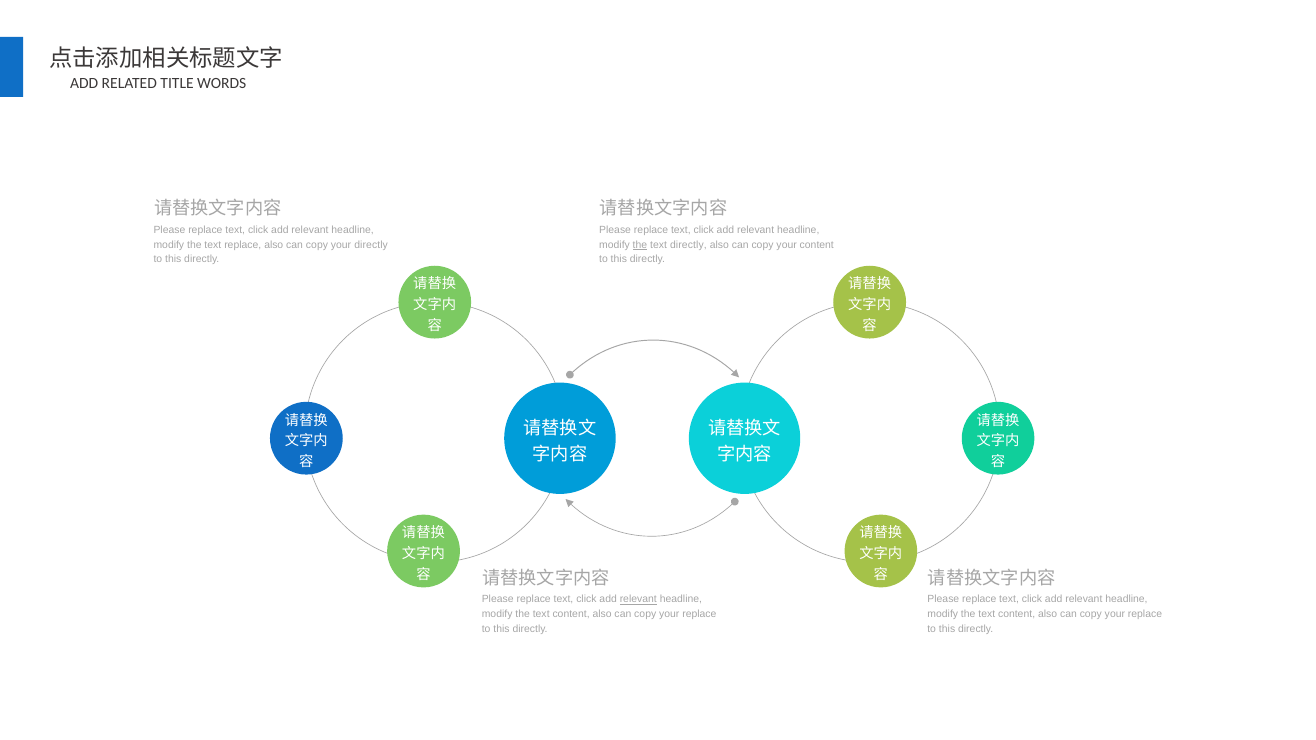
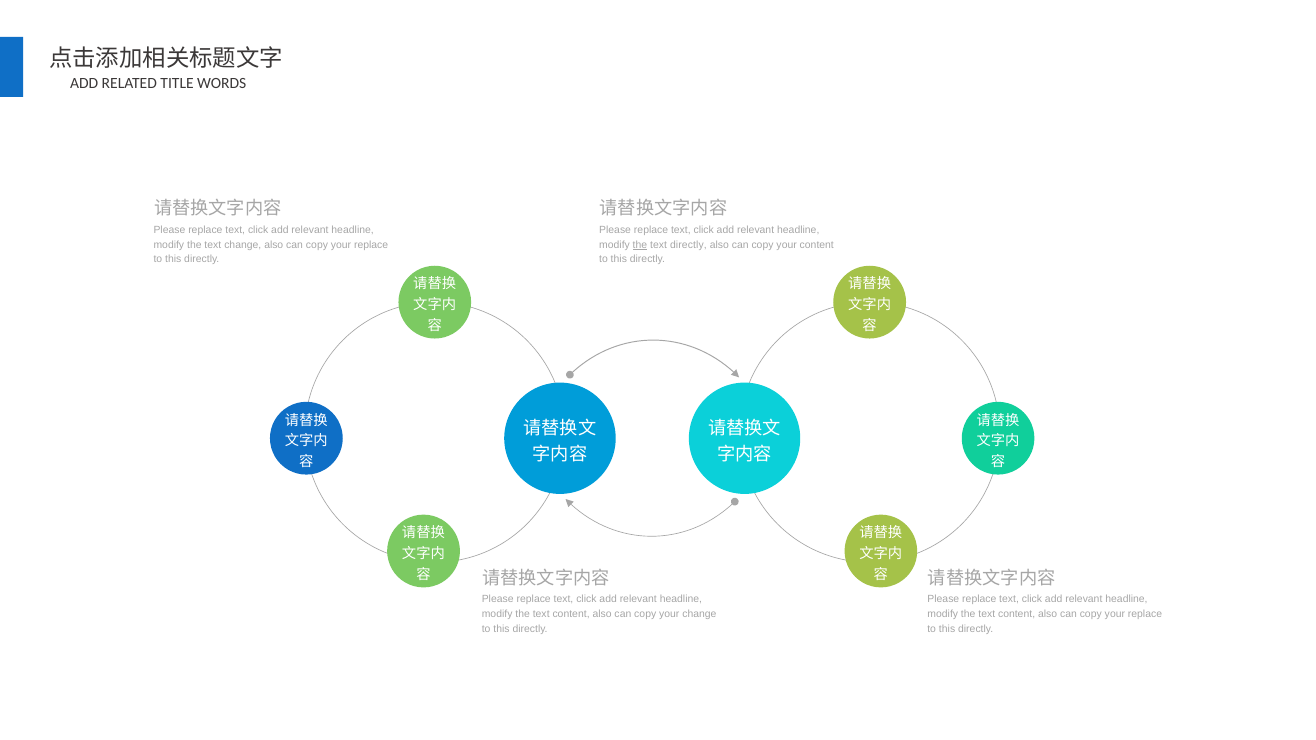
text replace: replace -> change (243, 245)
directly: directly -> replace (371, 245)
relevant underline: present -> none (638, 600)
replace: replace -> change (699, 615)
